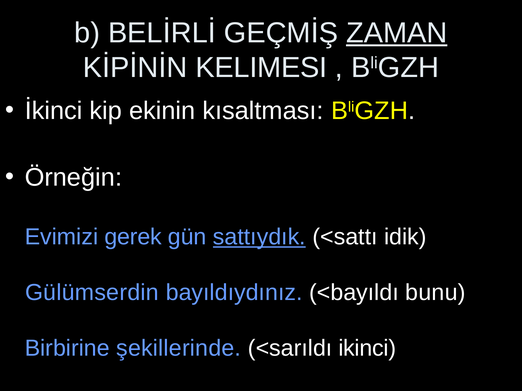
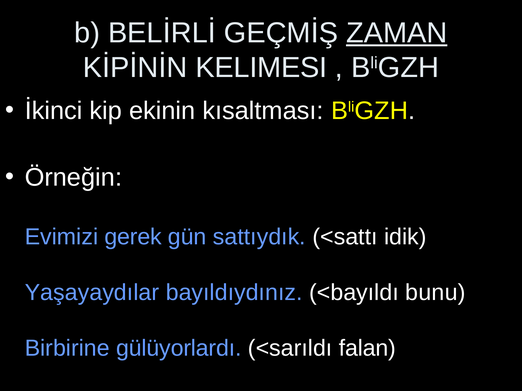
sattıydık underline: present -> none (259, 237)
Gülümserdin: Gülümserdin -> Yaşayaydılar (92, 293)
şekillerinde: şekillerinde -> gülüyorlardı (179, 349)
ikinci: ikinci -> falan (367, 349)
